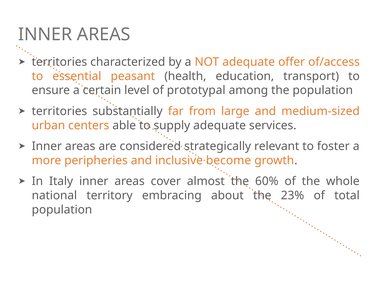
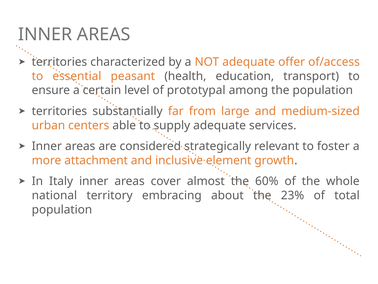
peripheries: peripheries -> attachment (96, 160)
become: become -> element (229, 160)
